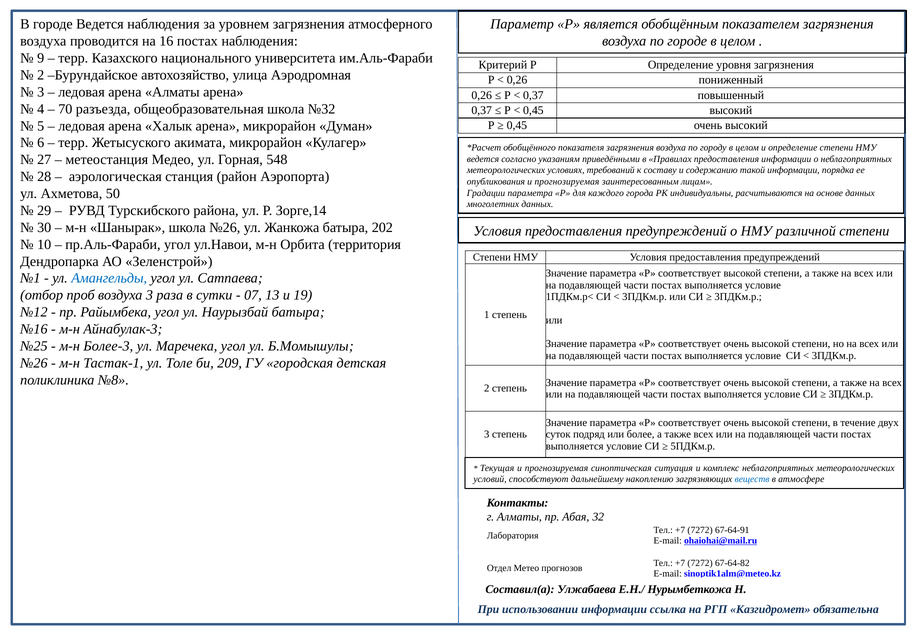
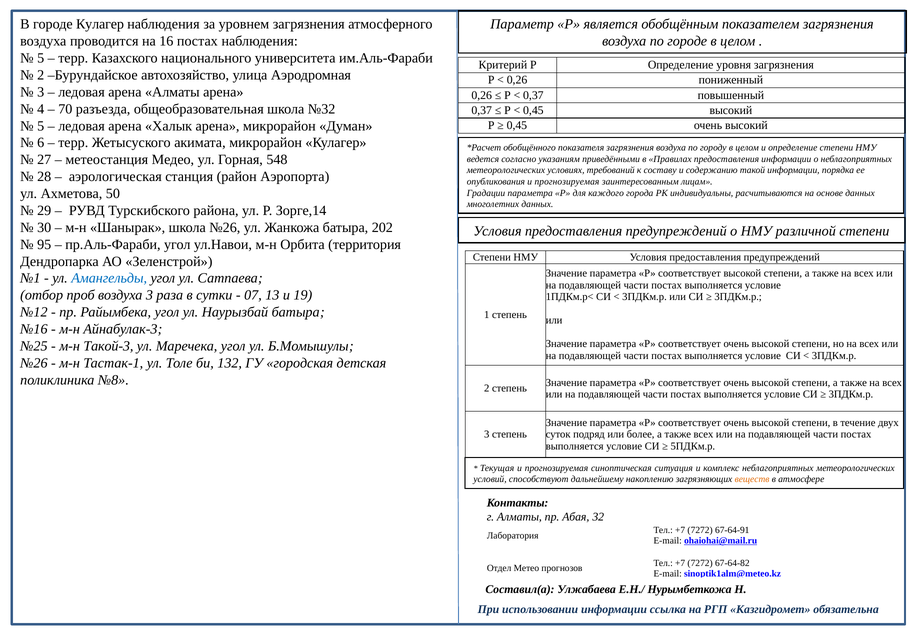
городе Ведется: Ведется -> Кулагер (100, 24)
9: 9 -> 5 (41, 58)
10: 10 -> 95 (44, 244)
Более-3: Более-3 -> Такой-3 (108, 346)
209: 209 -> 132 (230, 363)
веществ colour: blue -> orange (752, 479)
